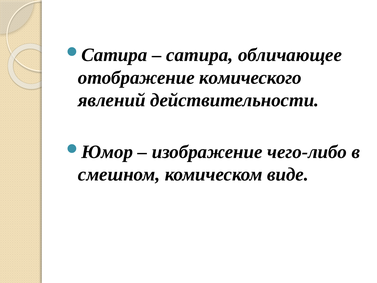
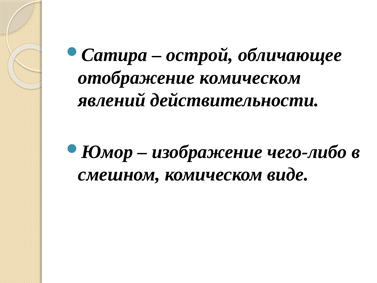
сатира: сатира -> острой (200, 55)
отображение комического: комического -> комическом (250, 78)
